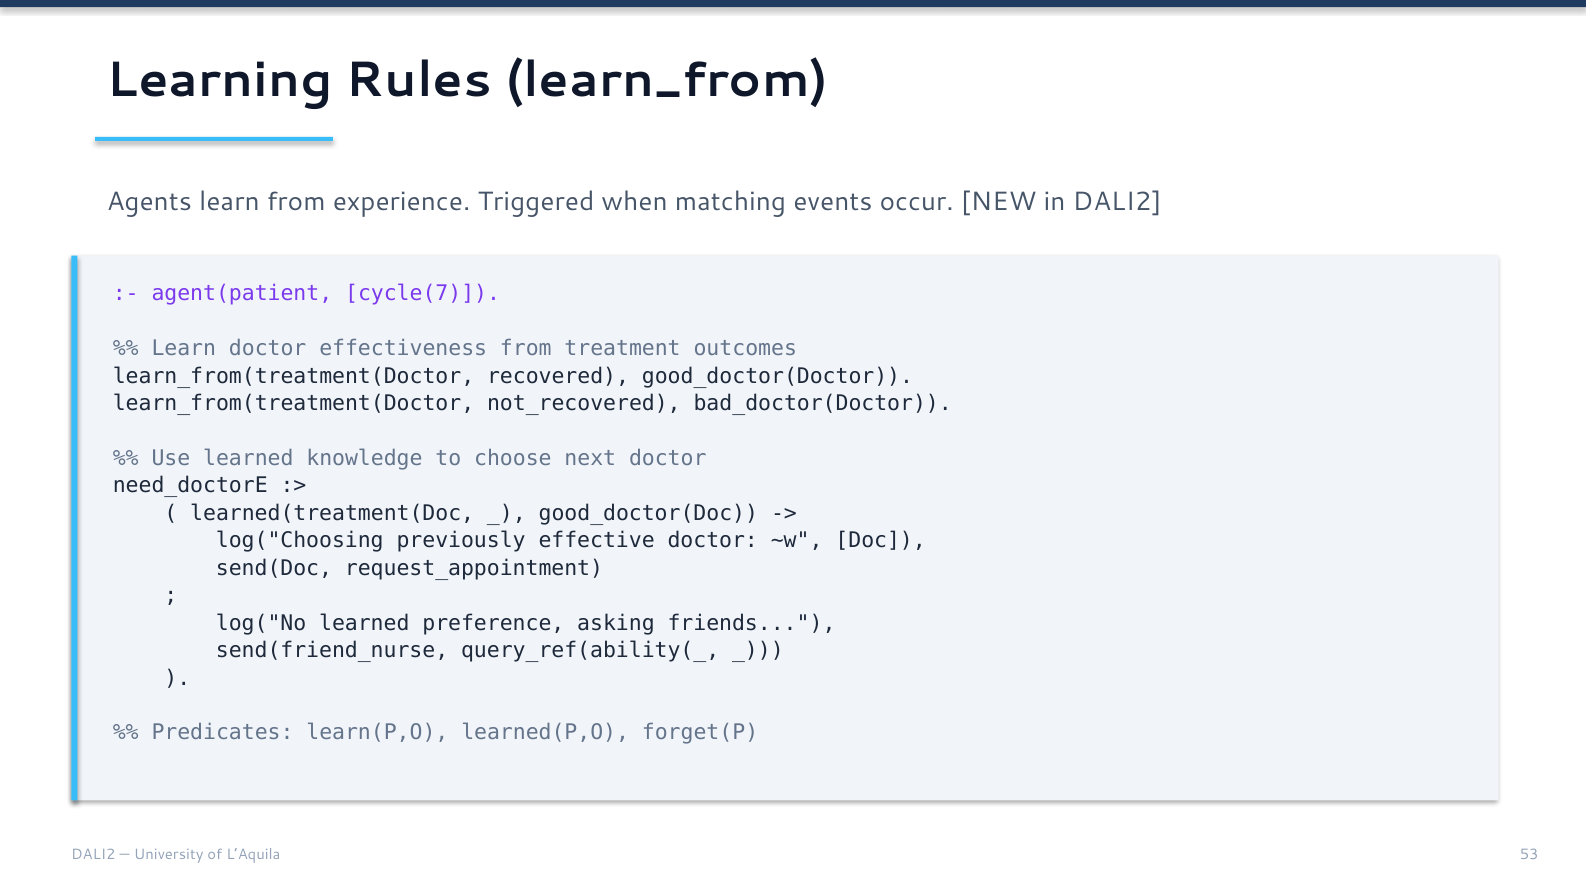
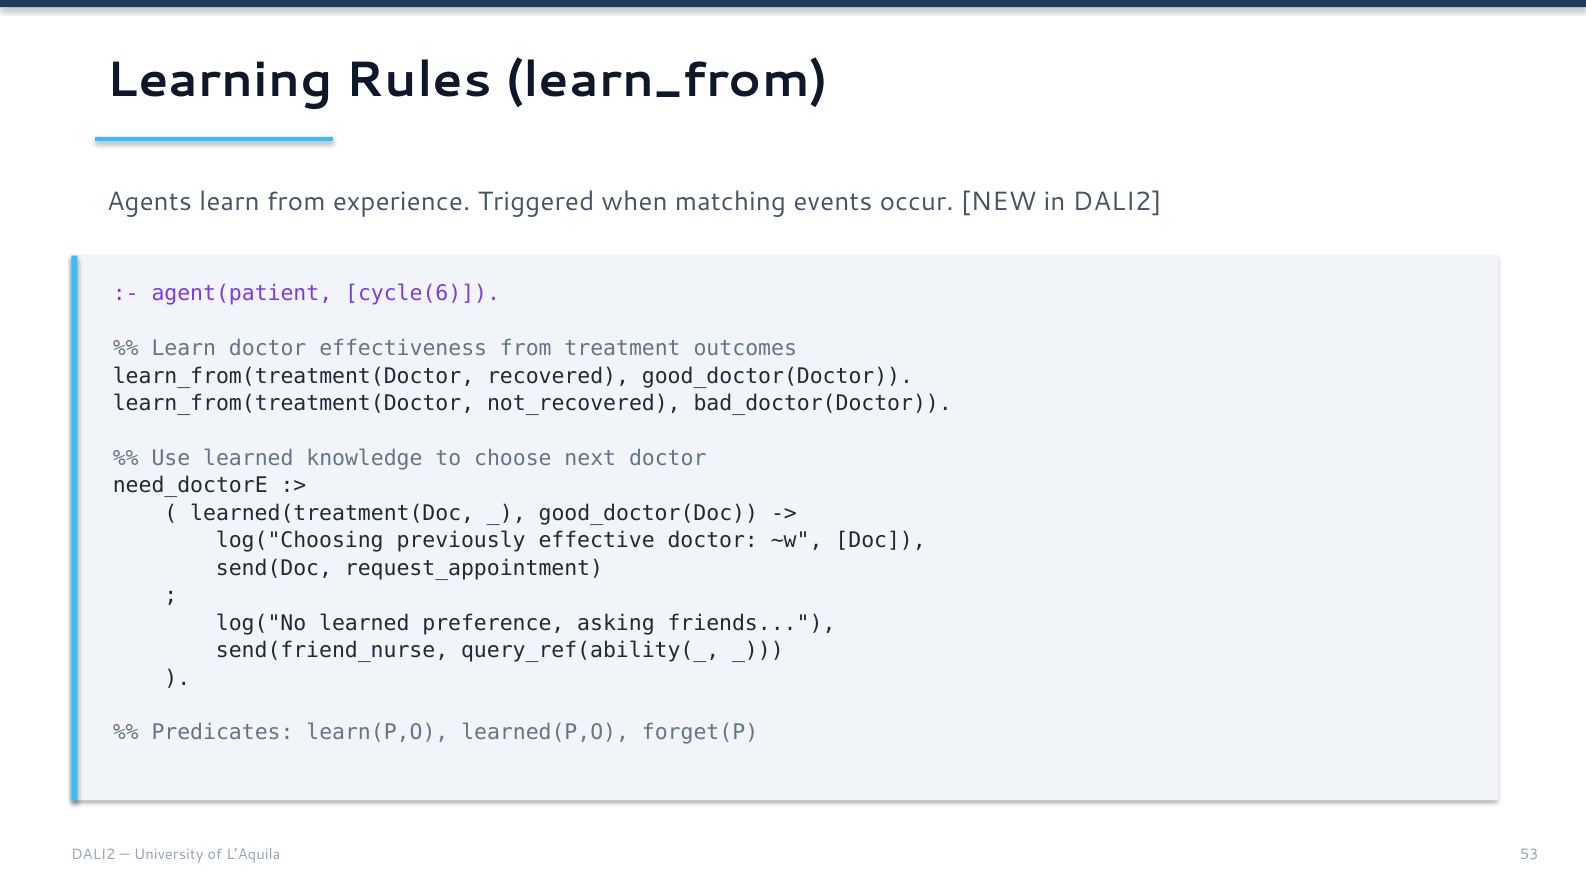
cycle(7: cycle(7 -> cycle(6 (423, 294)
